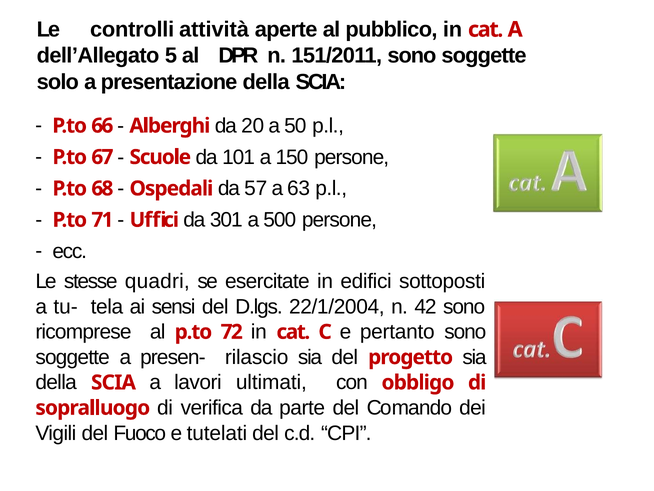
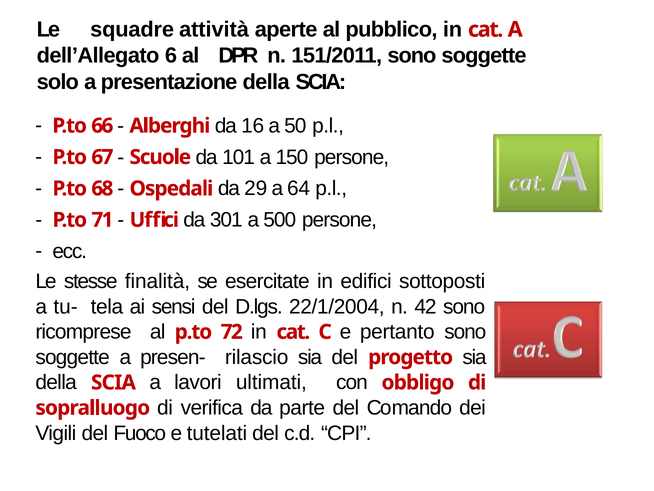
controlli: controlli -> squadre (132, 29)
5: 5 -> 6 (171, 56)
20: 20 -> 16 (253, 126)
57: 57 -> 29 (256, 188)
63: 63 -> 64 (299, 188)
quadri: quadri -> finalità (157, 281)
